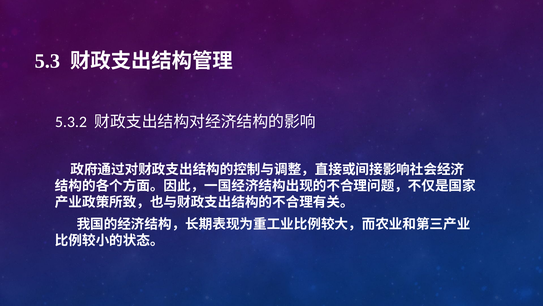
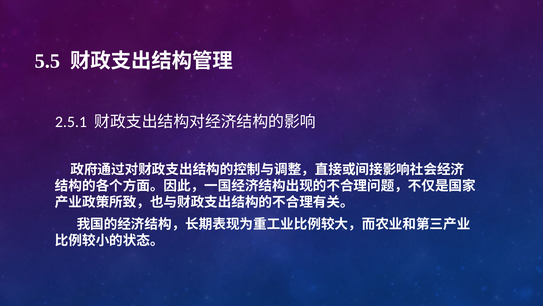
5.3: 5.3 -> 5.5 (47, 61)
5.3.2: 5.3.2 -> 2.5.1 (71, 122)
